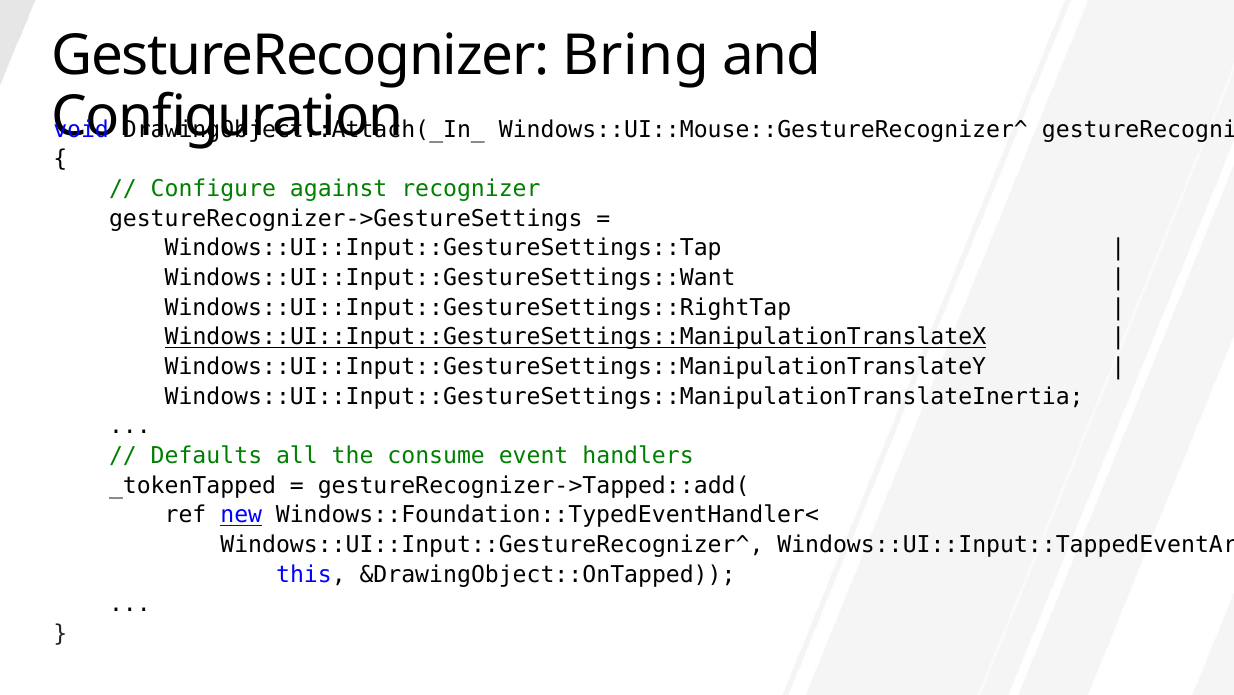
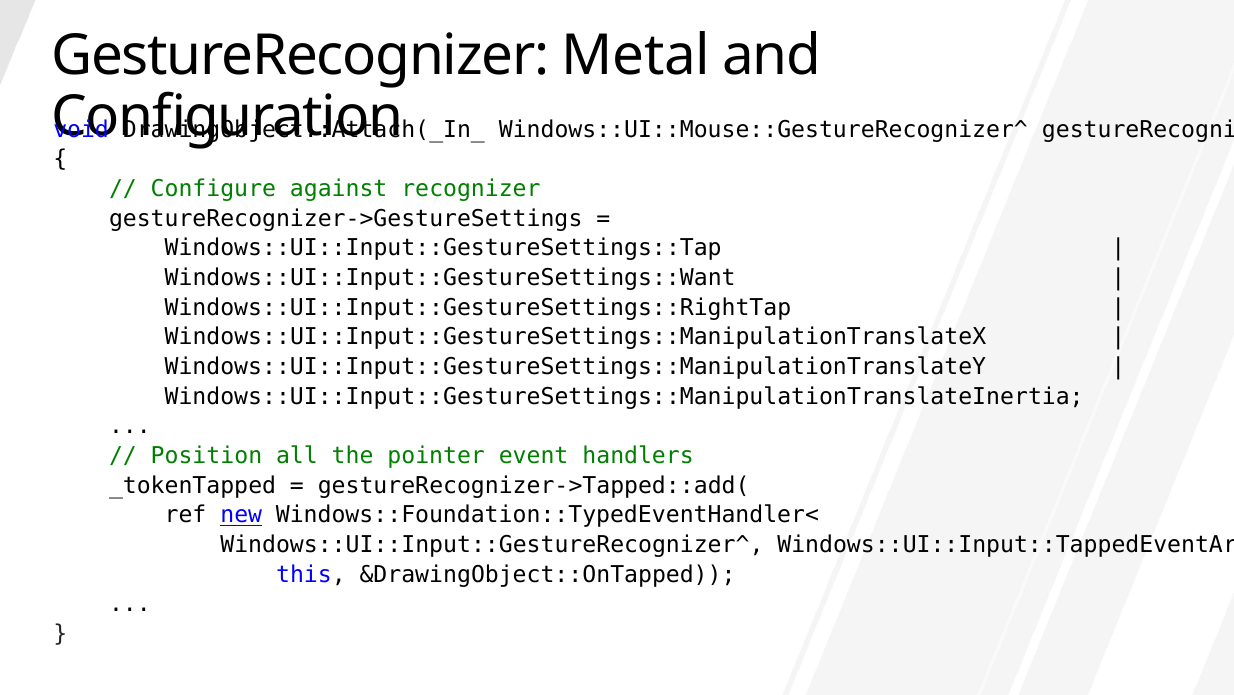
Bring: Bring -> Metal (636, 55)
Windows::UI::Input::GestureSettings::ManipulationTranslateX underline: present -> none (575, 337)
Defaults: Defaults -> Position (206, 455)
consume: consume -> pointer (436, 455)
